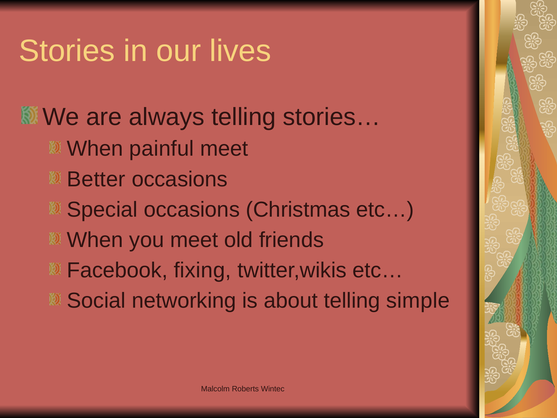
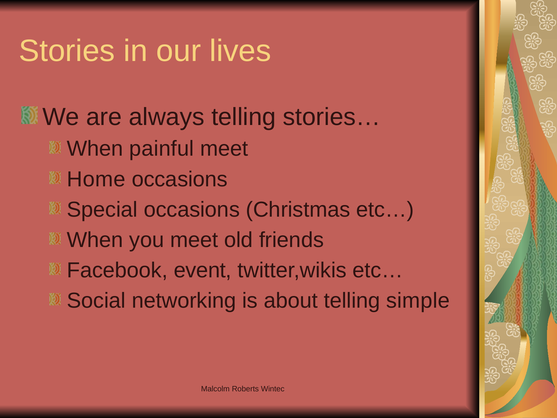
Better: Better -> Home (96, 179)
fixing: fixing -> event (203, 270)
